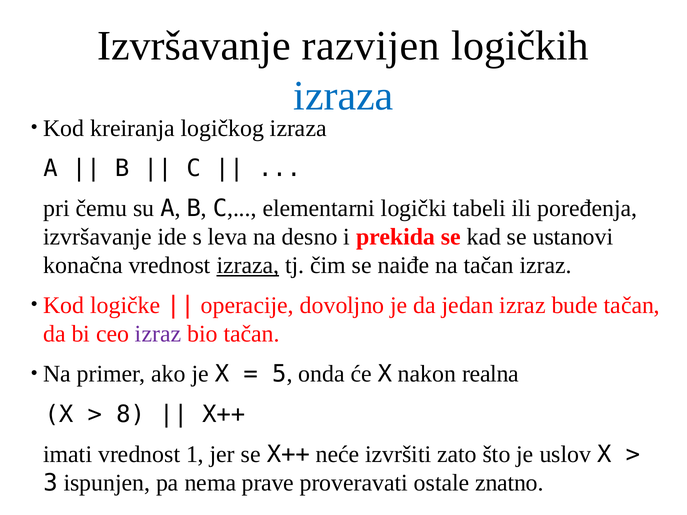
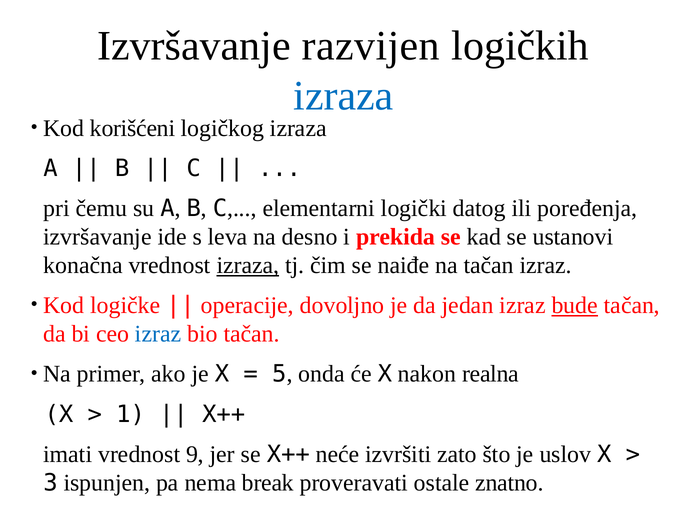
kreiranja: kreiranja -> korišćeni (133, 128)
tabeli: tabeli -> datog (479, 208)
bude underline: none -> present (575, 306)
izraz colour: purple -> blue (158, 334)
8: 8 -> 1 (131, 414)
1: 1 -> 9 (195, 454)
prave: prave -> break (268, 483)
